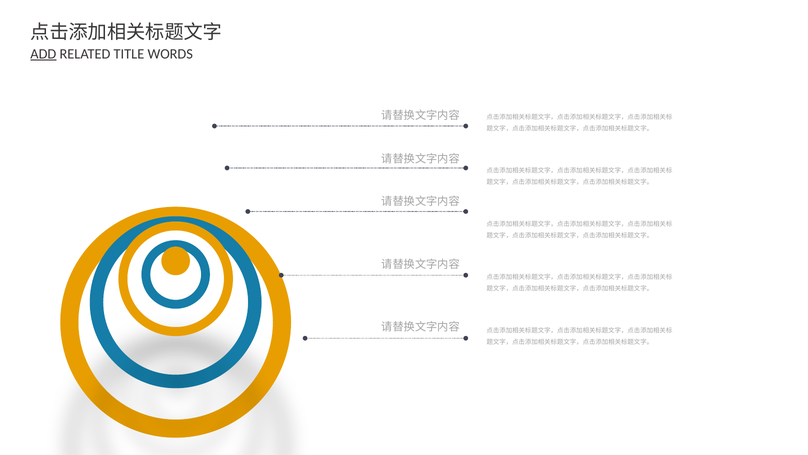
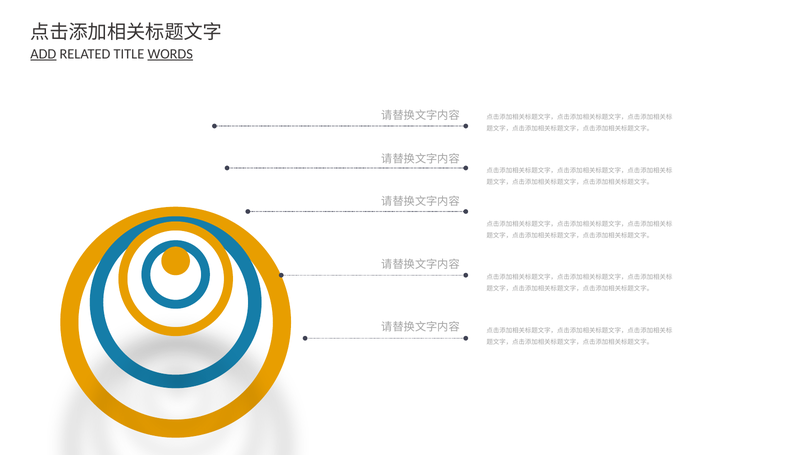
WORDS underline: none -> present (170, 54)
